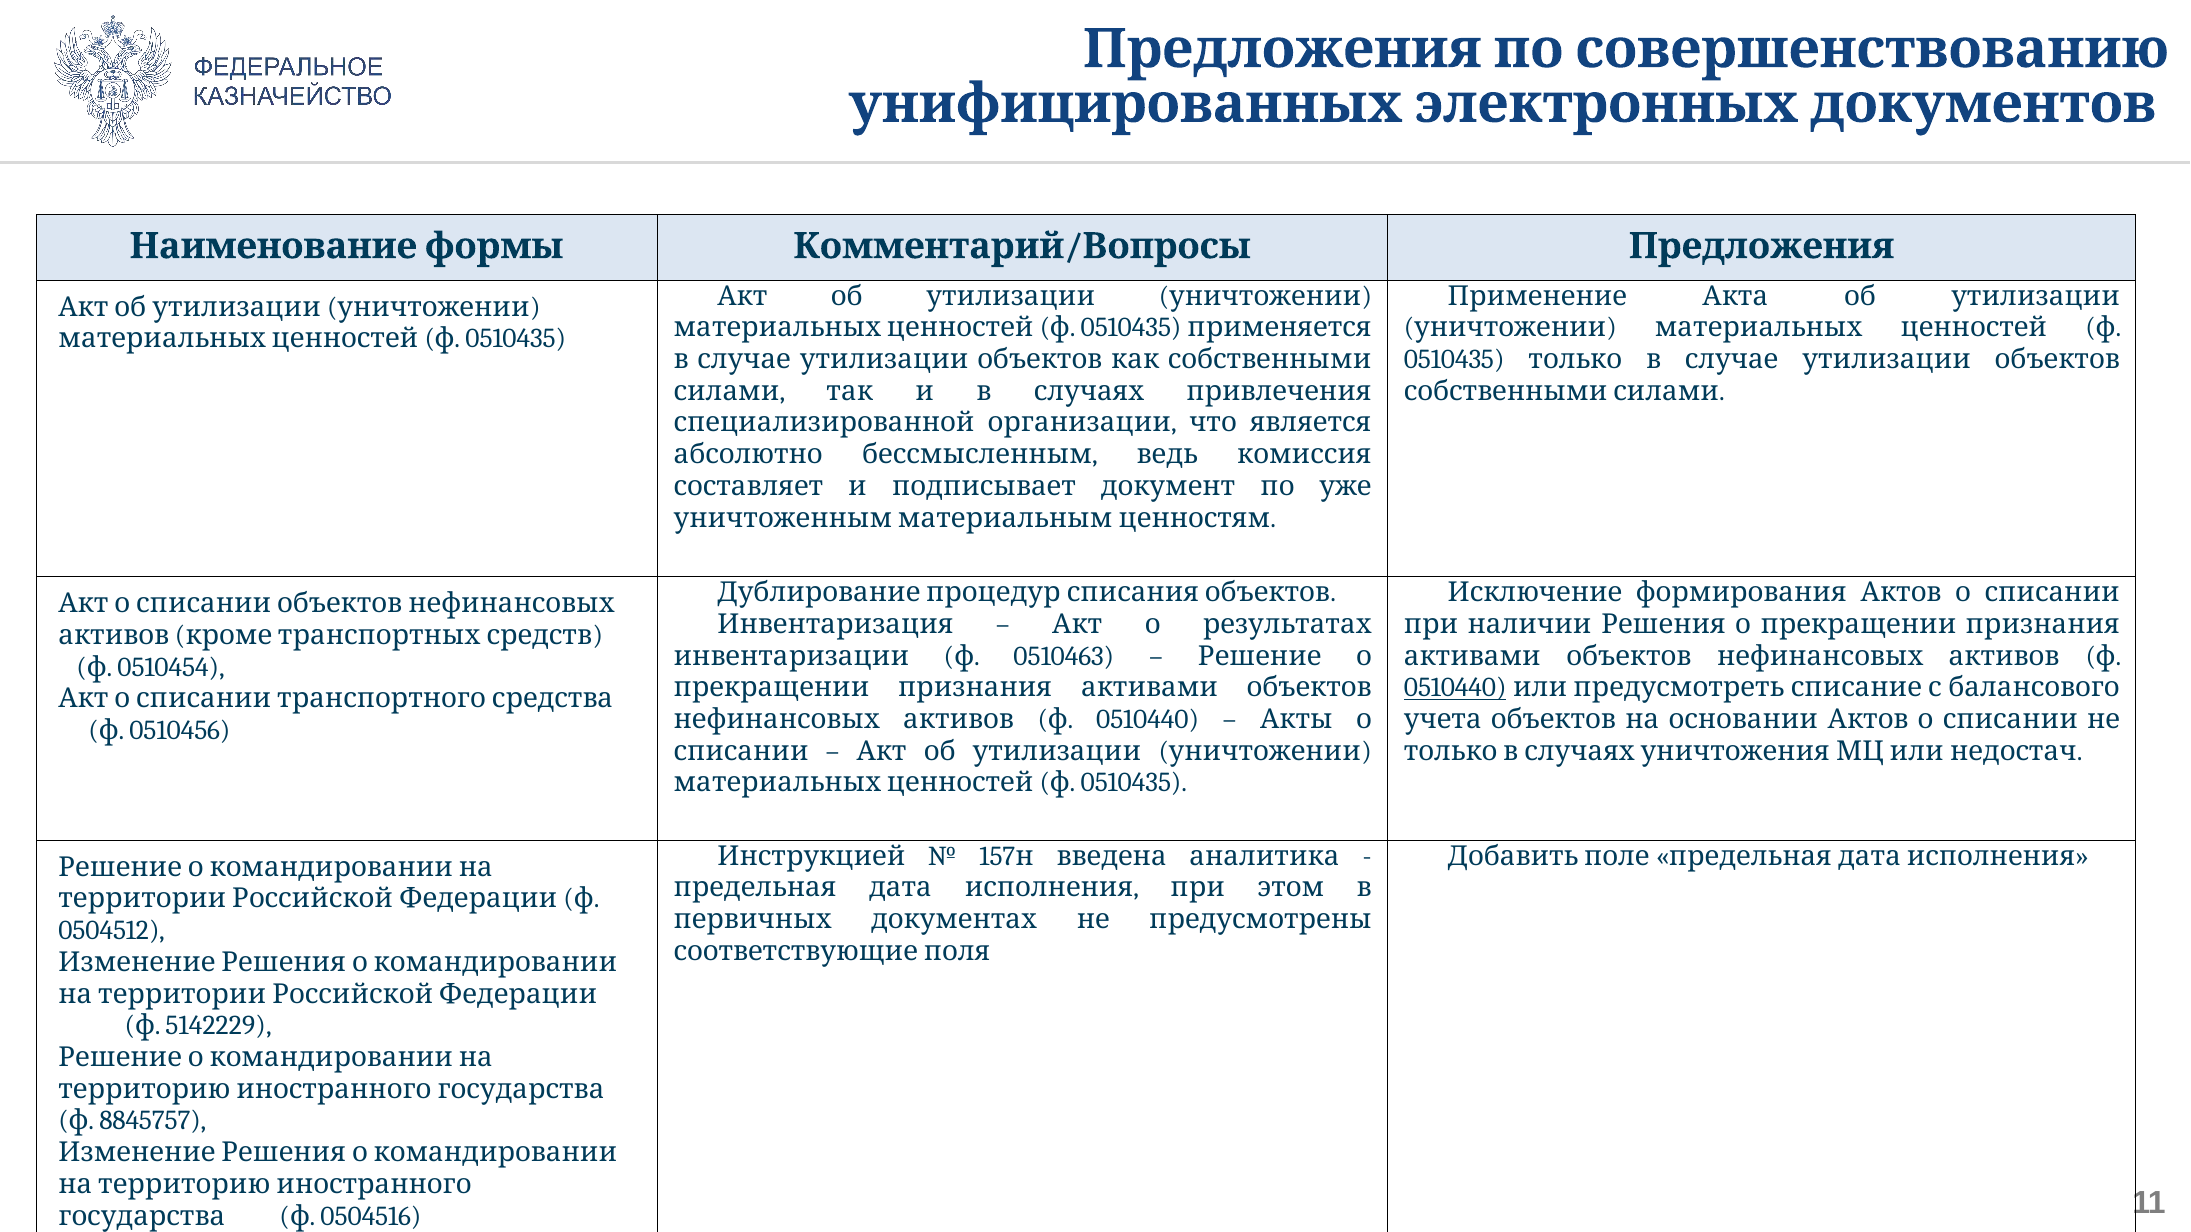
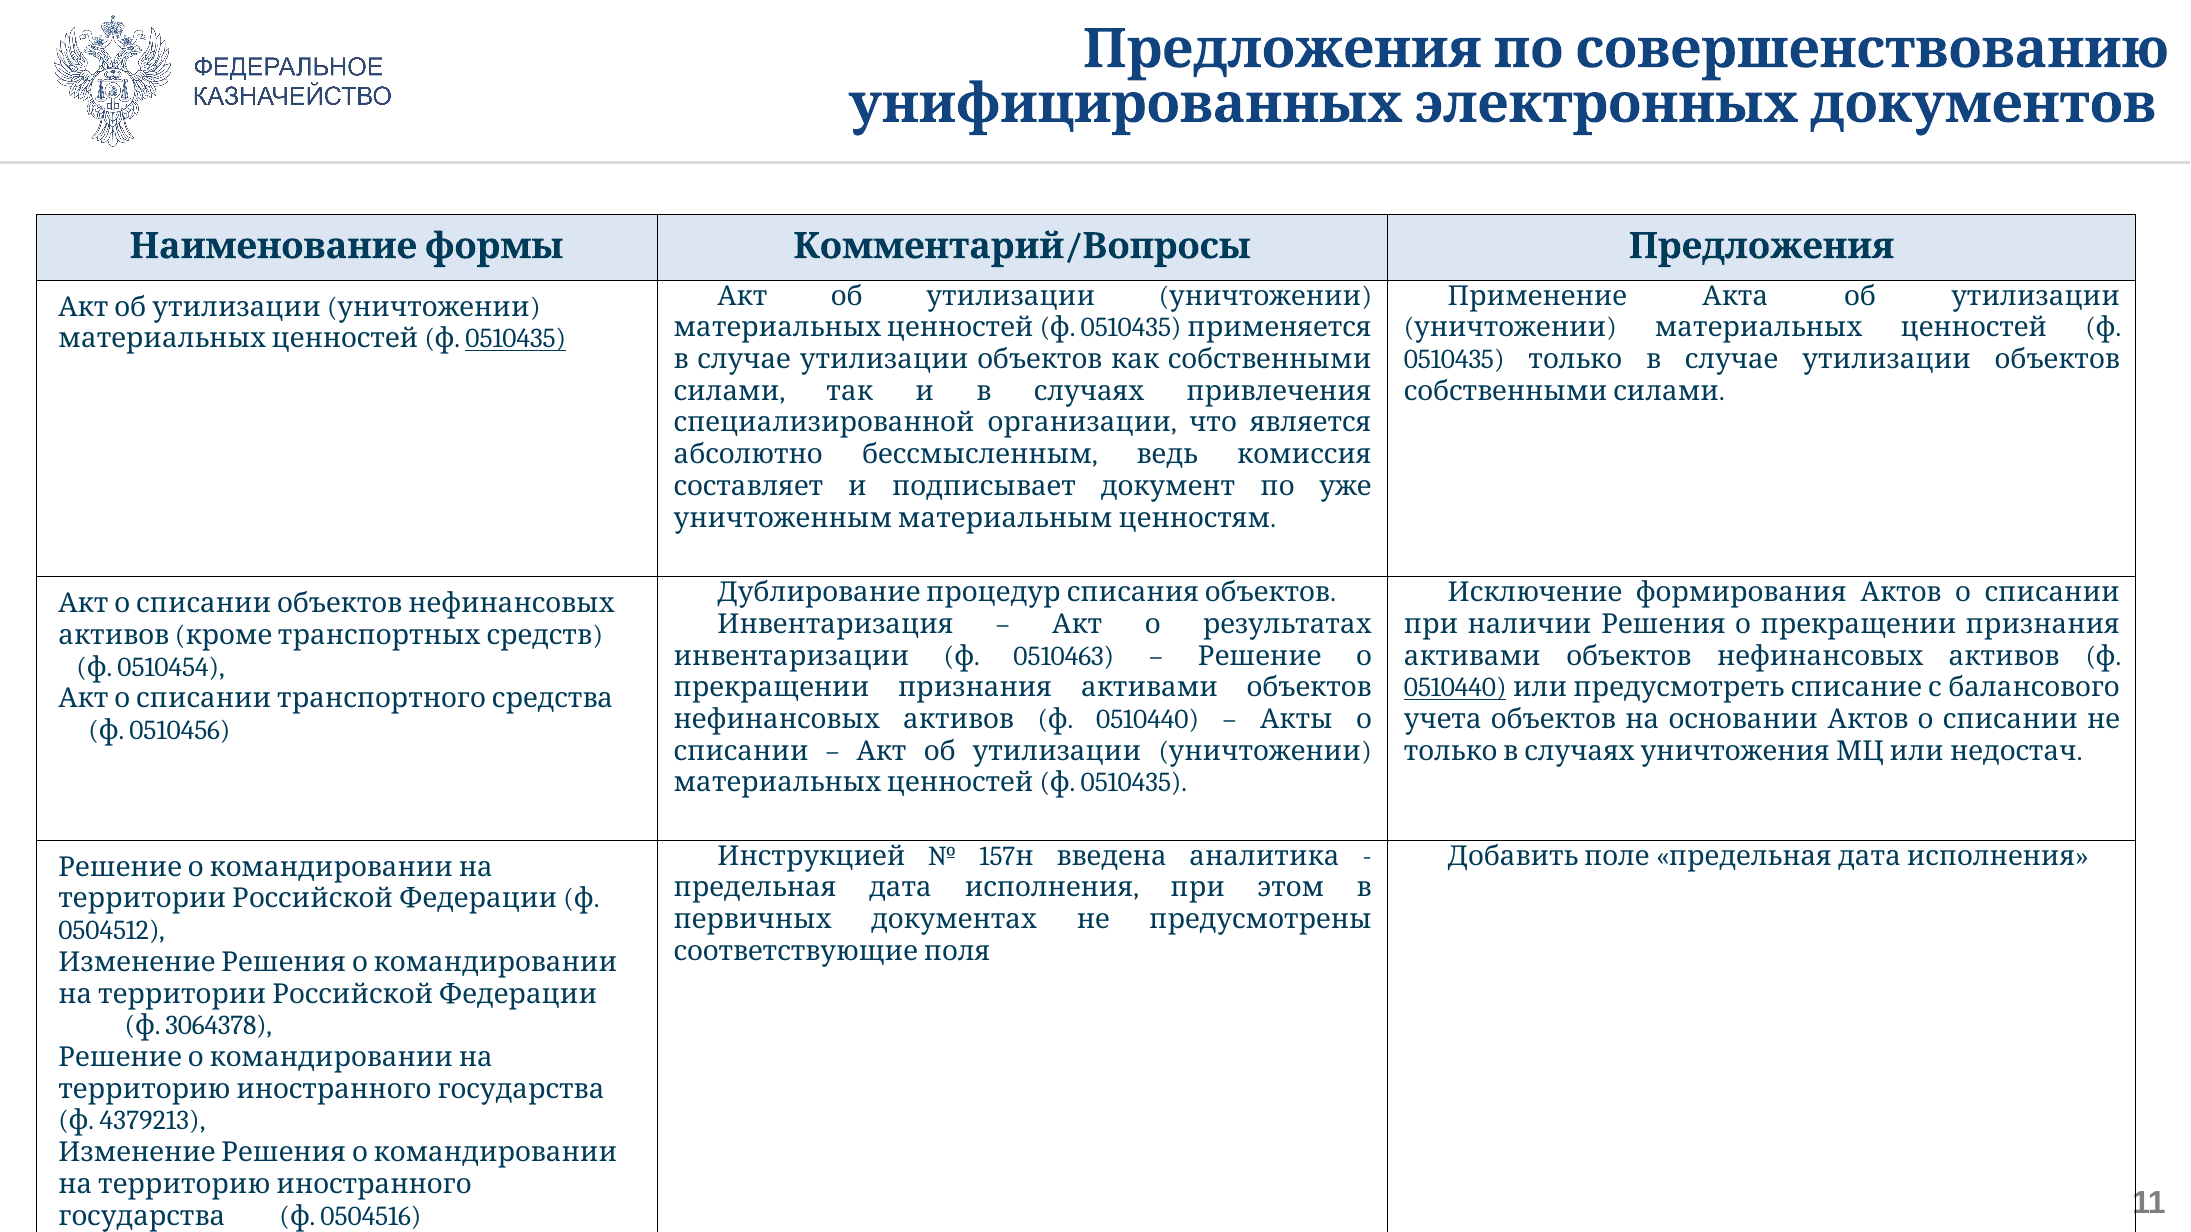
0510435 underline: none -> present (516, 339)
5142229: 5142229 -> 3064378 (219, 1026)
8845757: 8845757 -> 4379213 (153, 1121)
